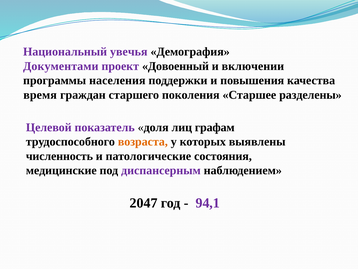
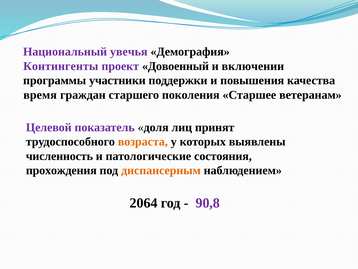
Документами: Документами -> Контингенты (61, 66)
населения: населения -> участники (117, 80)
разделены: разделены -> ветеранам (310, 95)
графам: графам -> принят (215, 127)
медицинские: медицинские -> прохождения (61, 170)
диспансерным colour: purple -> orange (161, 170)
2047: 2047 -> 2064 (144, 203)
94,1: 94,1 -> 90,8 (208, 203)
